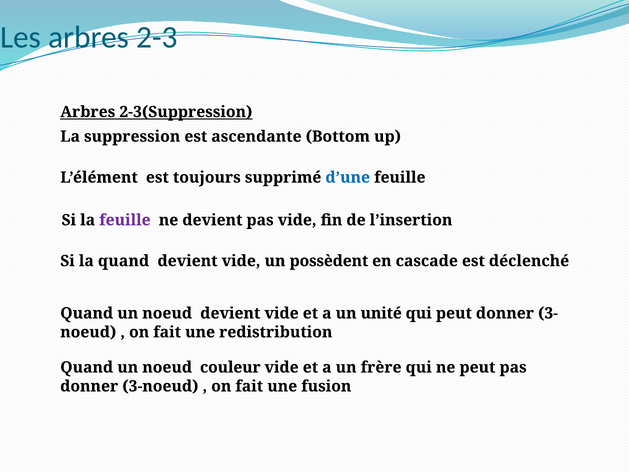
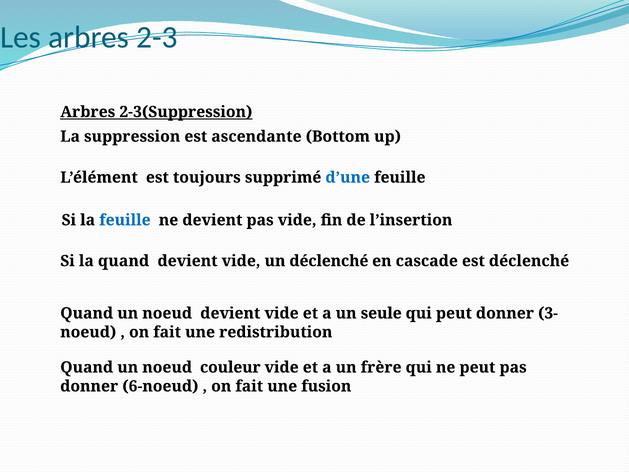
feuille colour: purple -> blue (125, 220)
un possèdent: possèdent -> déclenché (329, 261)
unité: unité -> seule (381, 313)
3-noeud: 3-noeud -> 6-noeud (160, 386)
